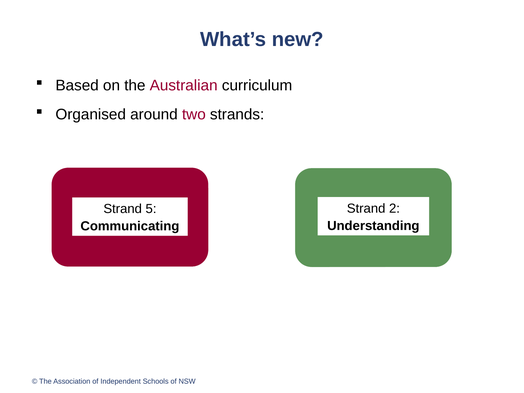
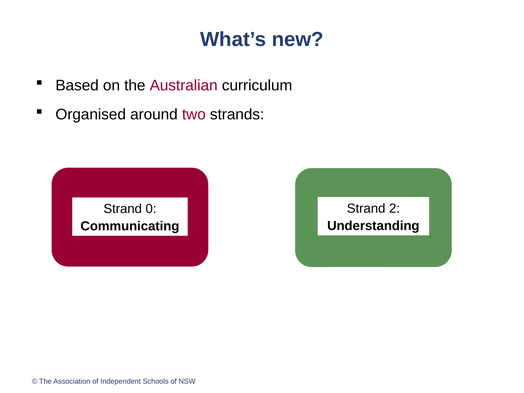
5: 5 -> 0 (151, 209)
